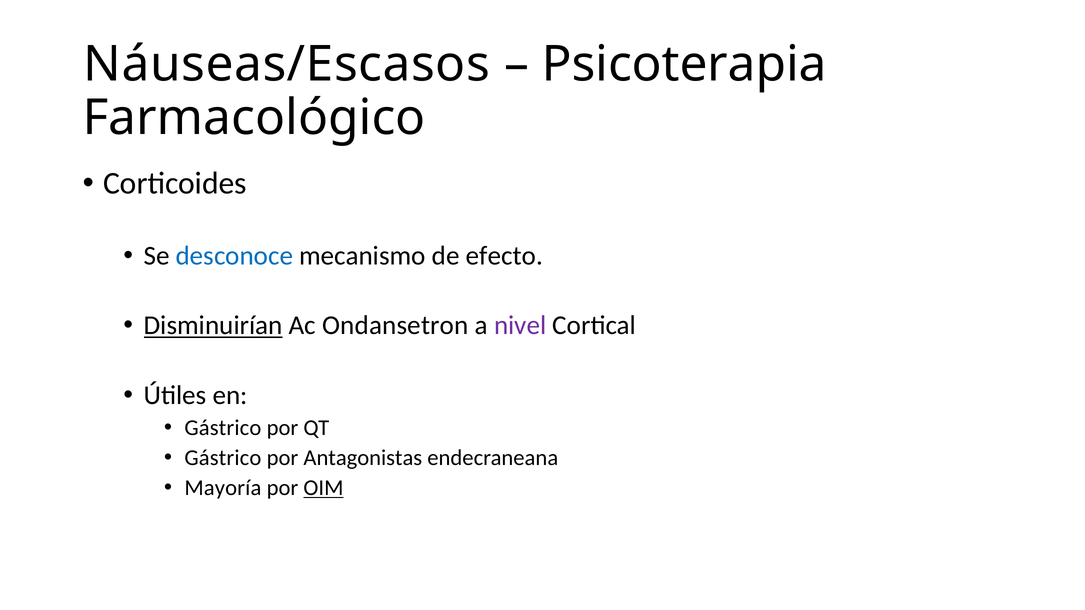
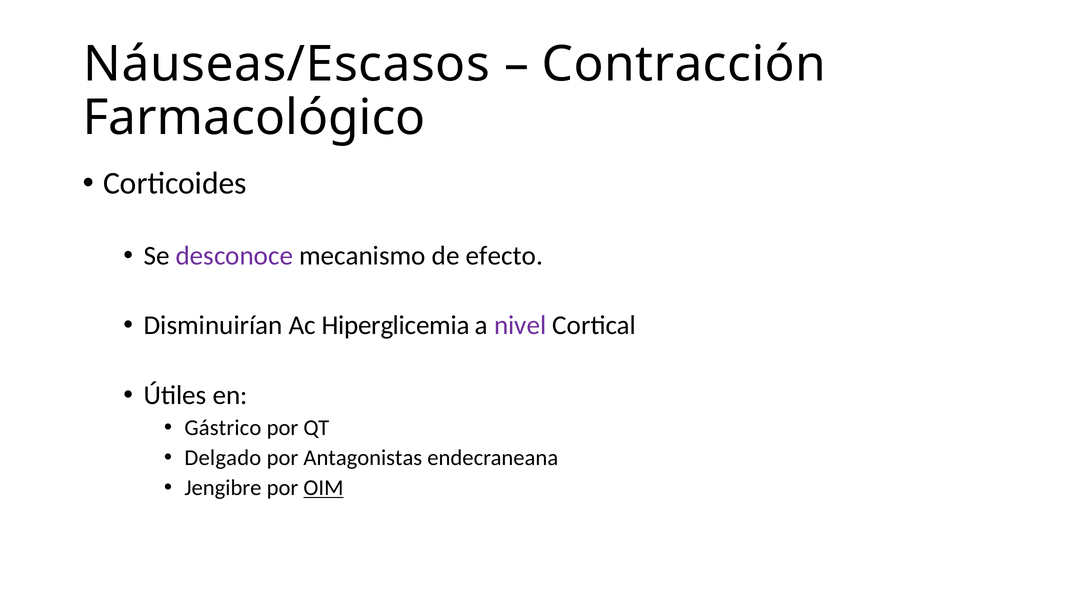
Psicoterapia: Psicoterapia -> Contracción (684, 64)
desconoce colour: blue -> purple (234, 256)
Disminuirían underline: present -> none (213, 326)
Ondansetron: Ondansetron -> Hiperglicemia (396, 326)
Gástrico: Gástrico -> Delgado (223, 458)
Mayoría: Mayoría -> Jengibre (223, 488)
